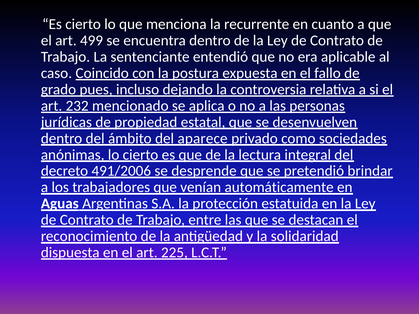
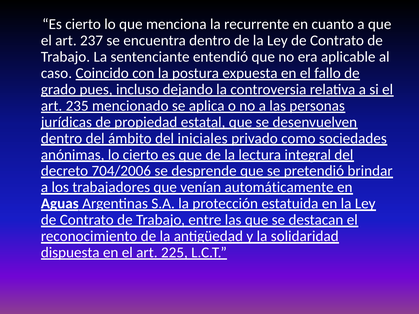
499: 499 -> 237 (92, 40)
232: 232 -> 235 (77, 106)
aparece: aparece -> iniciales (203, 138)
491/2006: 491/2006 -> 704/2006 (121, 171)
